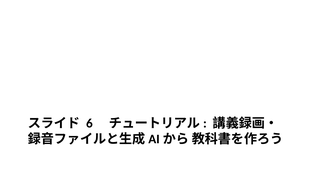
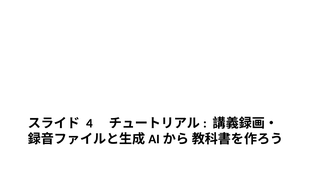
6: 6 -> 4 (89, 123)
